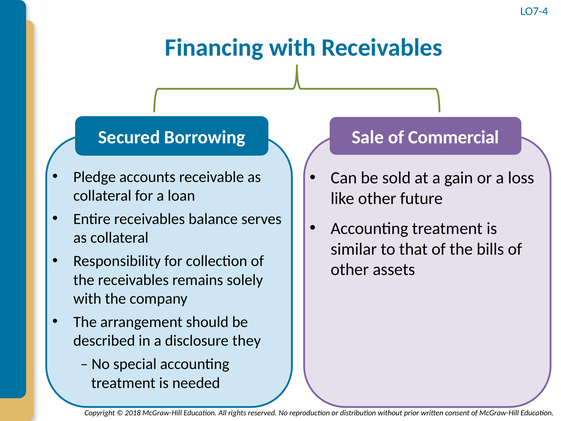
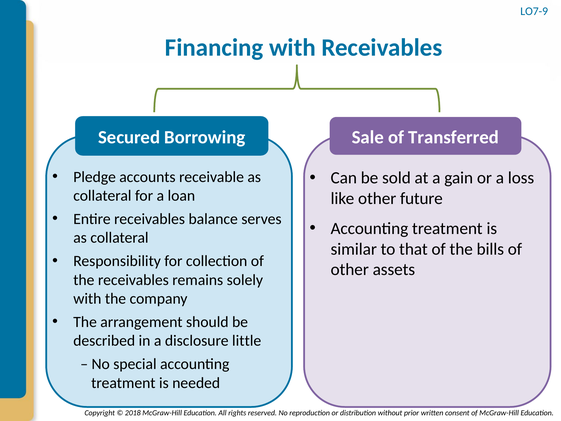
LO7-4: LO7-4 -> LO7-9 (534, 11)
Commercial: Commercial -> Transferred (454, 137)
they: they -> little (247, 341)
